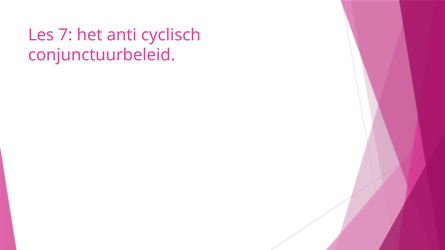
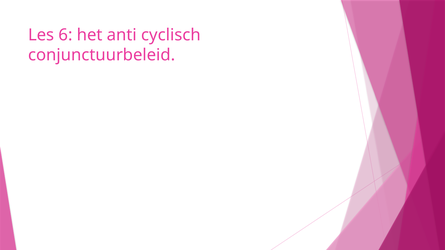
7: 7 -> 6 (66, 35)
